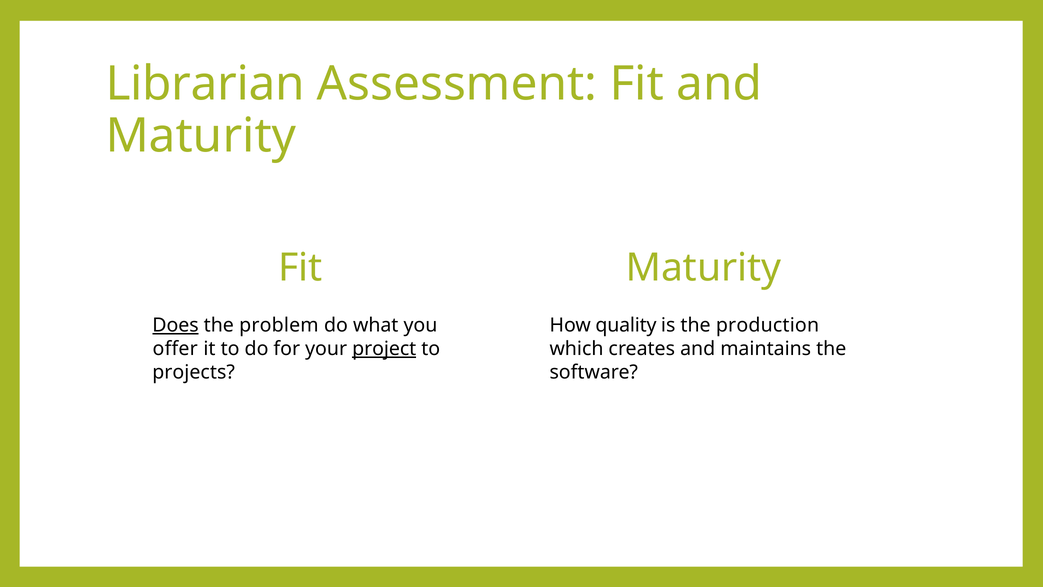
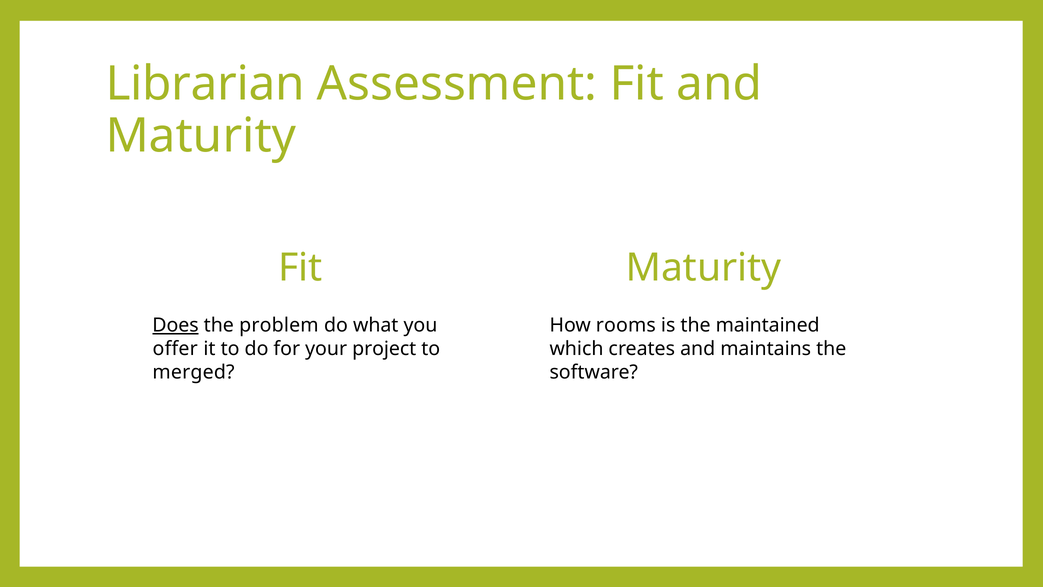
quality: quality -> rooms (626, 325)
production: production -> maintained (768, 325)
project underline: present -> none (384, 349)
projects: projects -> merged (194, 372)
